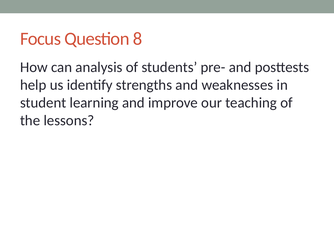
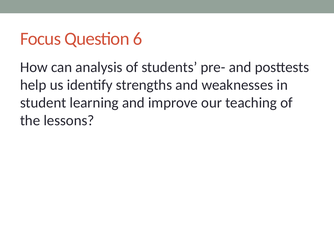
8: 8 -> 6 (138, 39)
